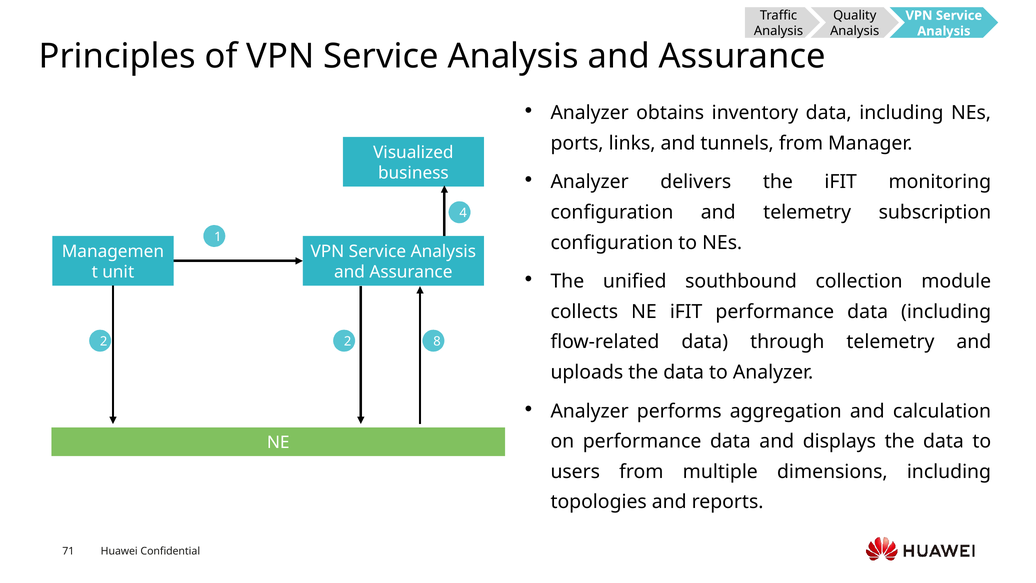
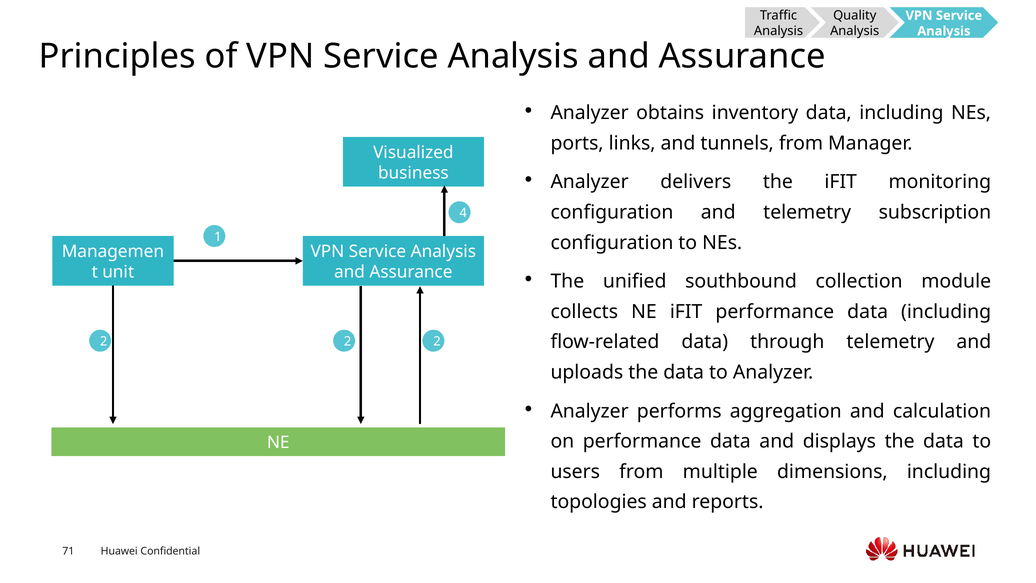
2 8: 8 -> 2 (437, 341)
